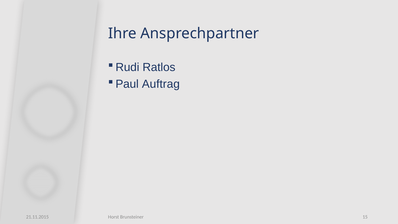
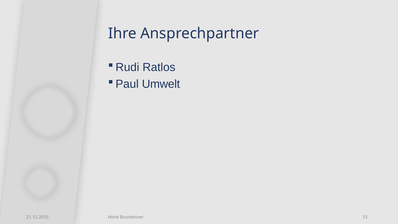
Auftrag: Auftrag -> Umwelt (161, 84)
